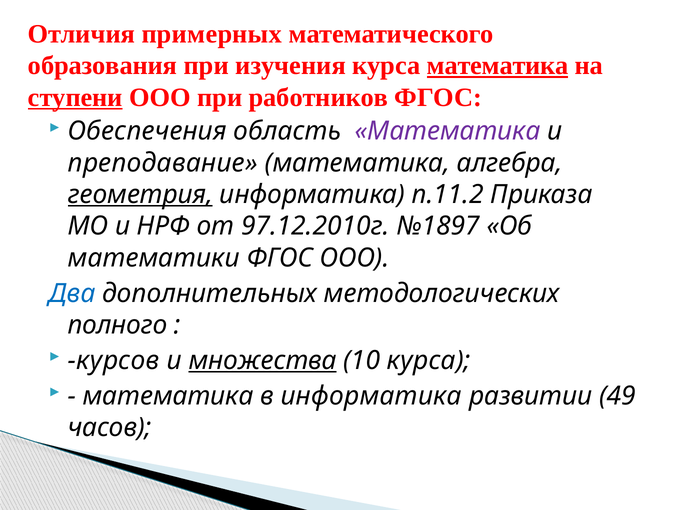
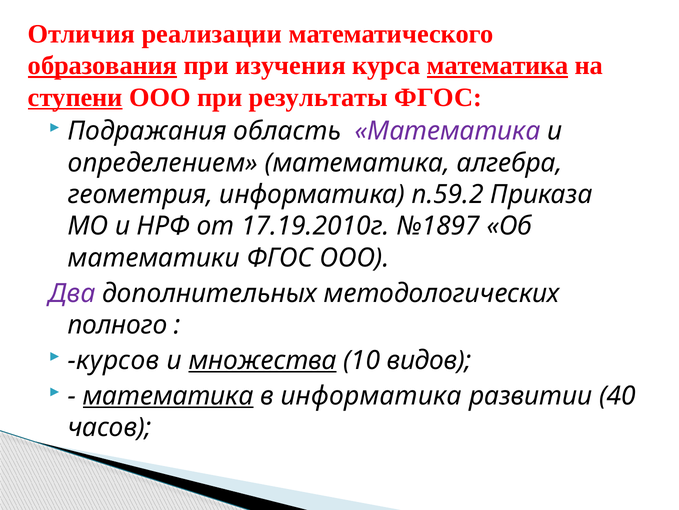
примерных: примерных -> реализации (212, 34)
образования underline: none -> present (103, 65)
работников: работников -> результаты (318, 97)
Обеспечения: Обеспечения -> Подражания (147, 131)
преподавание: преподавание -> определением (163, 163)
геометрия underline: present -> none (140, 194)
п.11.2: п.11.2 -> п.59.2 (448, 194)
97.12.2010г: 97.12.2010г -> 17.19.2010г (315, 226)
Два colour: blue -> purple (72, 293)
10 курса: курса -> видов (429, 360)
математика underline: none -> present (168, 395)
49: 49 -> 40 (617, 395)
